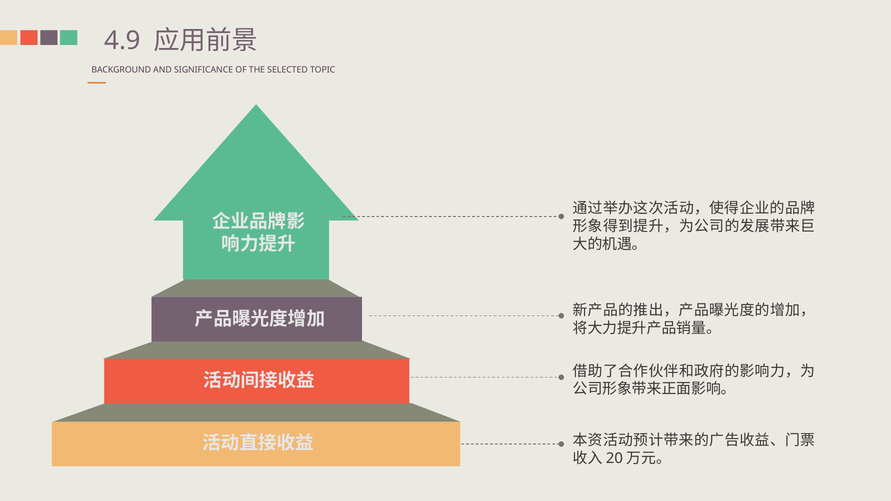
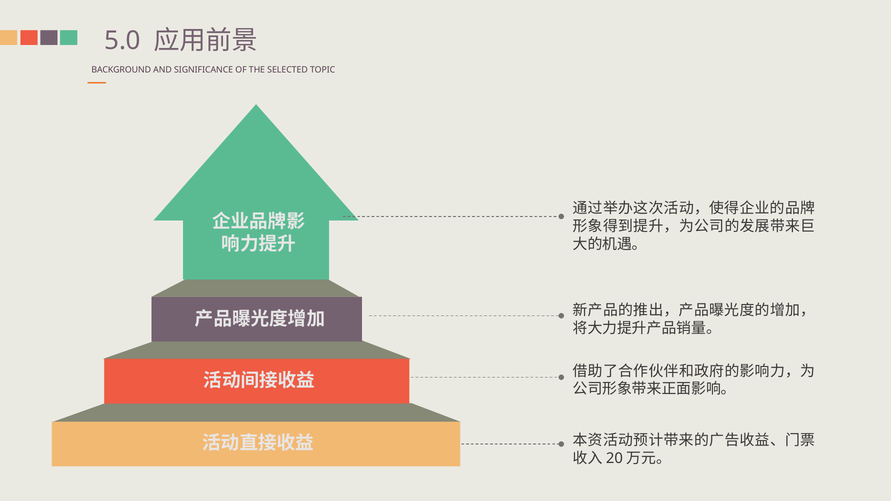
4.9: 4.9 -> 5.0 (122, 41)
